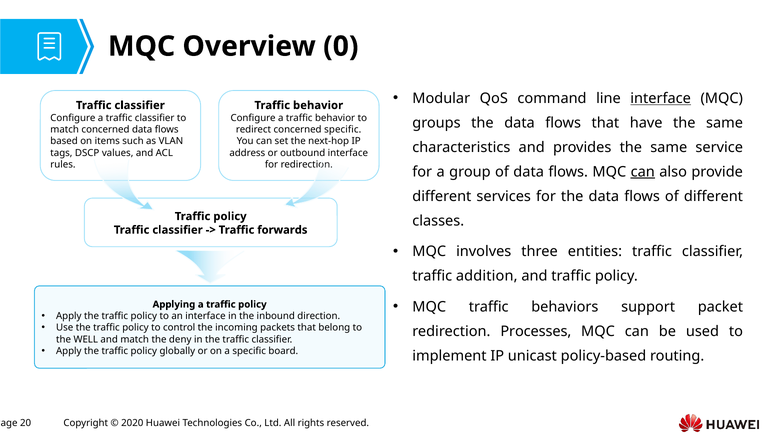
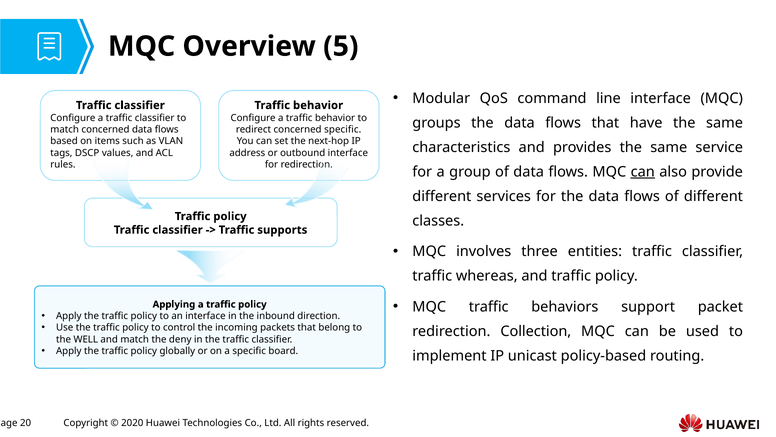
0: 0 -> 5 (341, 46)
interface underline: present -> none (661, 98)
forwards: forwards -> supports (282, 230)
addition: addition -> whereas (487, 276)
Processes: Processes -> Collection (536, 331)
